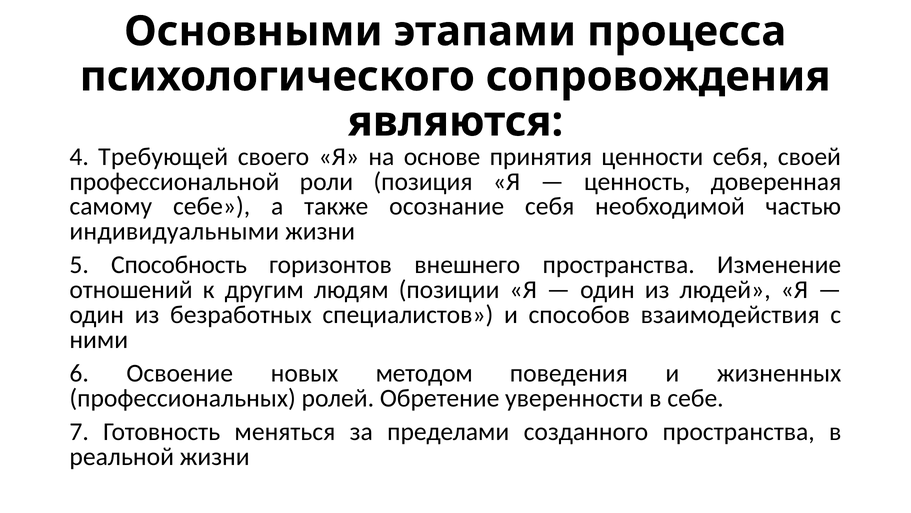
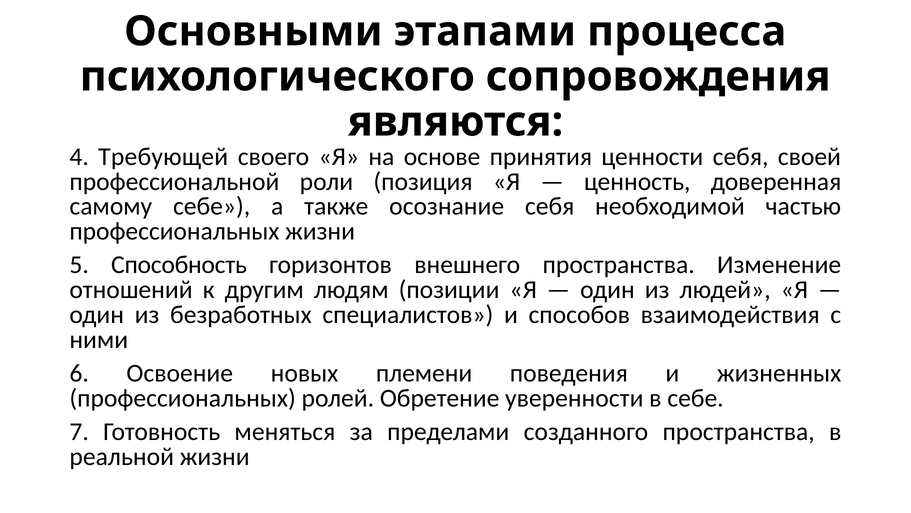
индивидуальными: индивидуальными -> профессиональных (174, 231)
методом: методом -> племени (424, 373)
